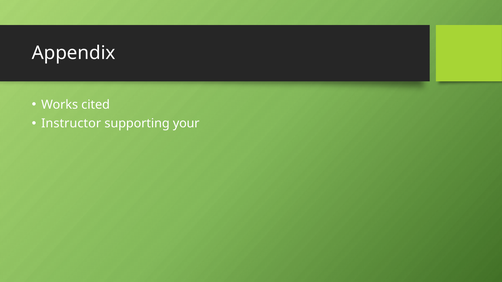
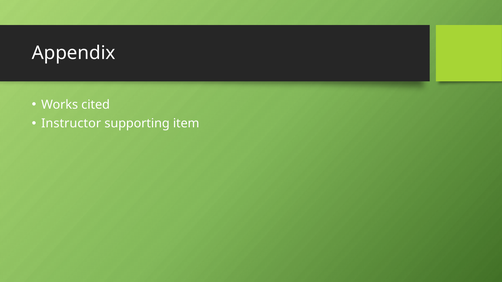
your: your -> item (186, 124)
